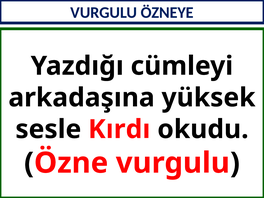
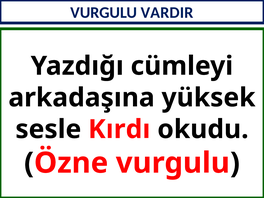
ÖZNEYE: ÖZNEYE -> VARDIR (167, 13)
